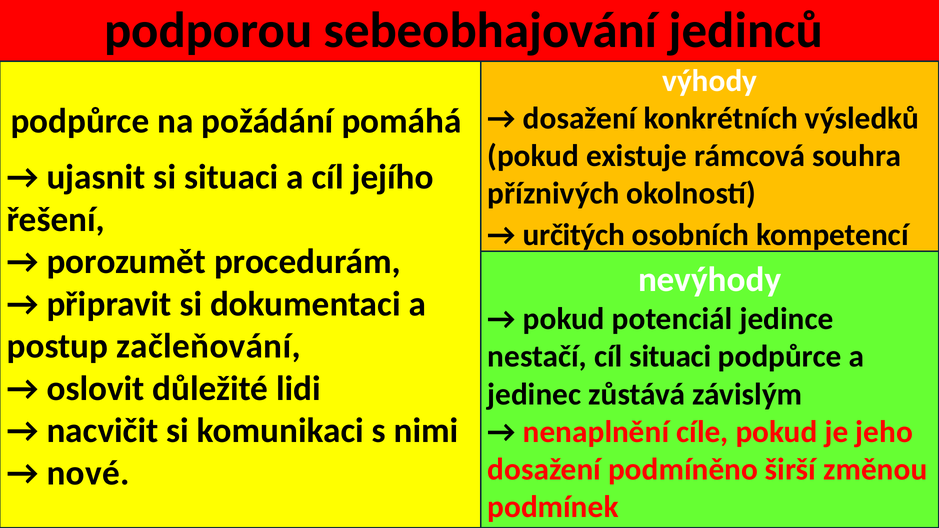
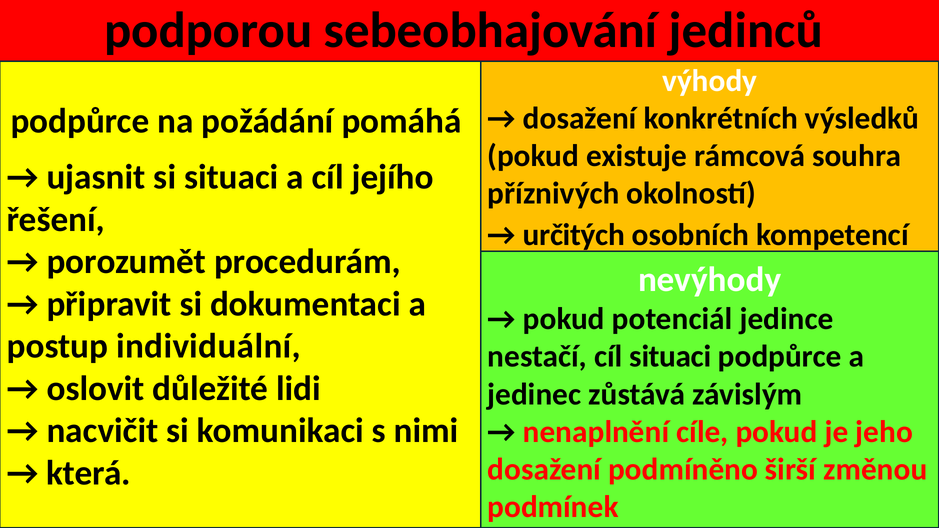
začleňování: začleňování -> individuální (208, 346)
nové: nové -> která (89, 473)
